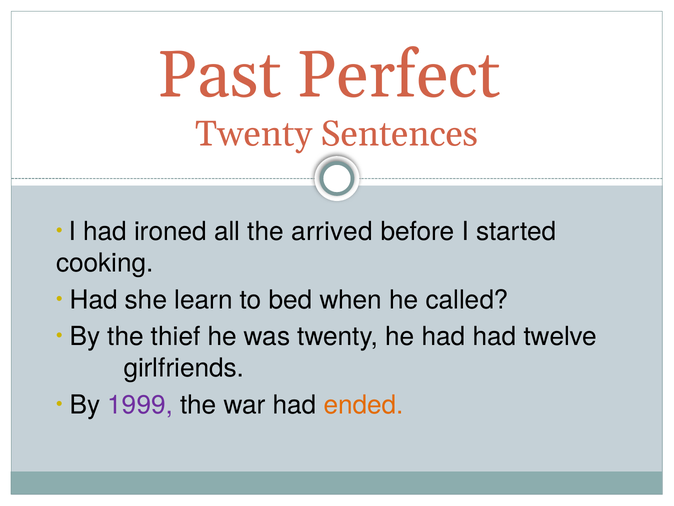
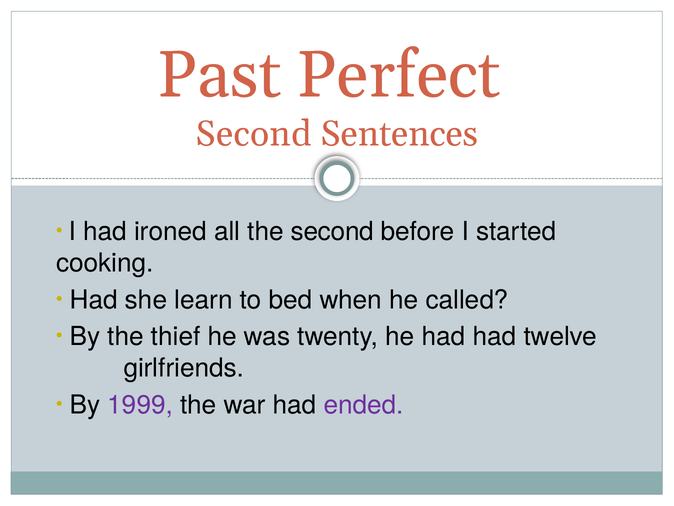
Twenty: Twenty -> Second (254, 134)
the arrived: arrived -> second (332, 231)
ended colour: orange -> purple (364, 405)
